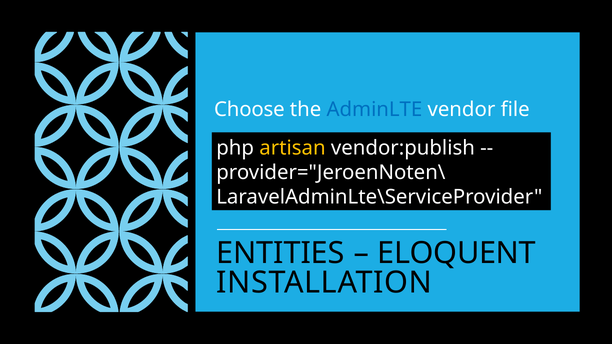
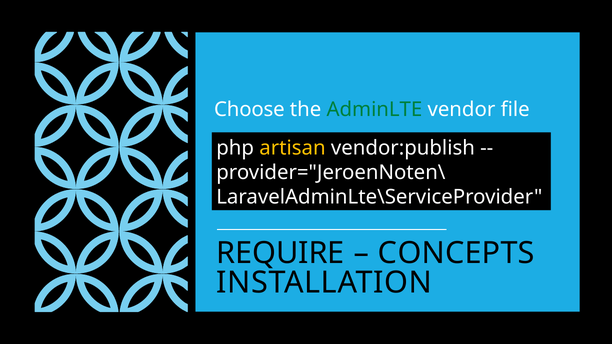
AdminLTE colour: blue -> green (374, 110)
ENTITIES: ENTITIES -> REQUIRE (280, 253)
ELOQUENT: ELOQUENT -> CONCEPTS (456, 253)
